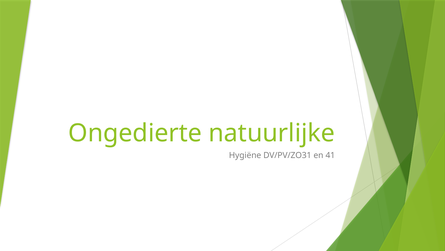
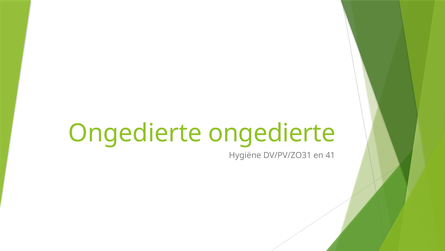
Ongedierte natuurlijke: natuurlijke -> ongedierte (272, 133)
